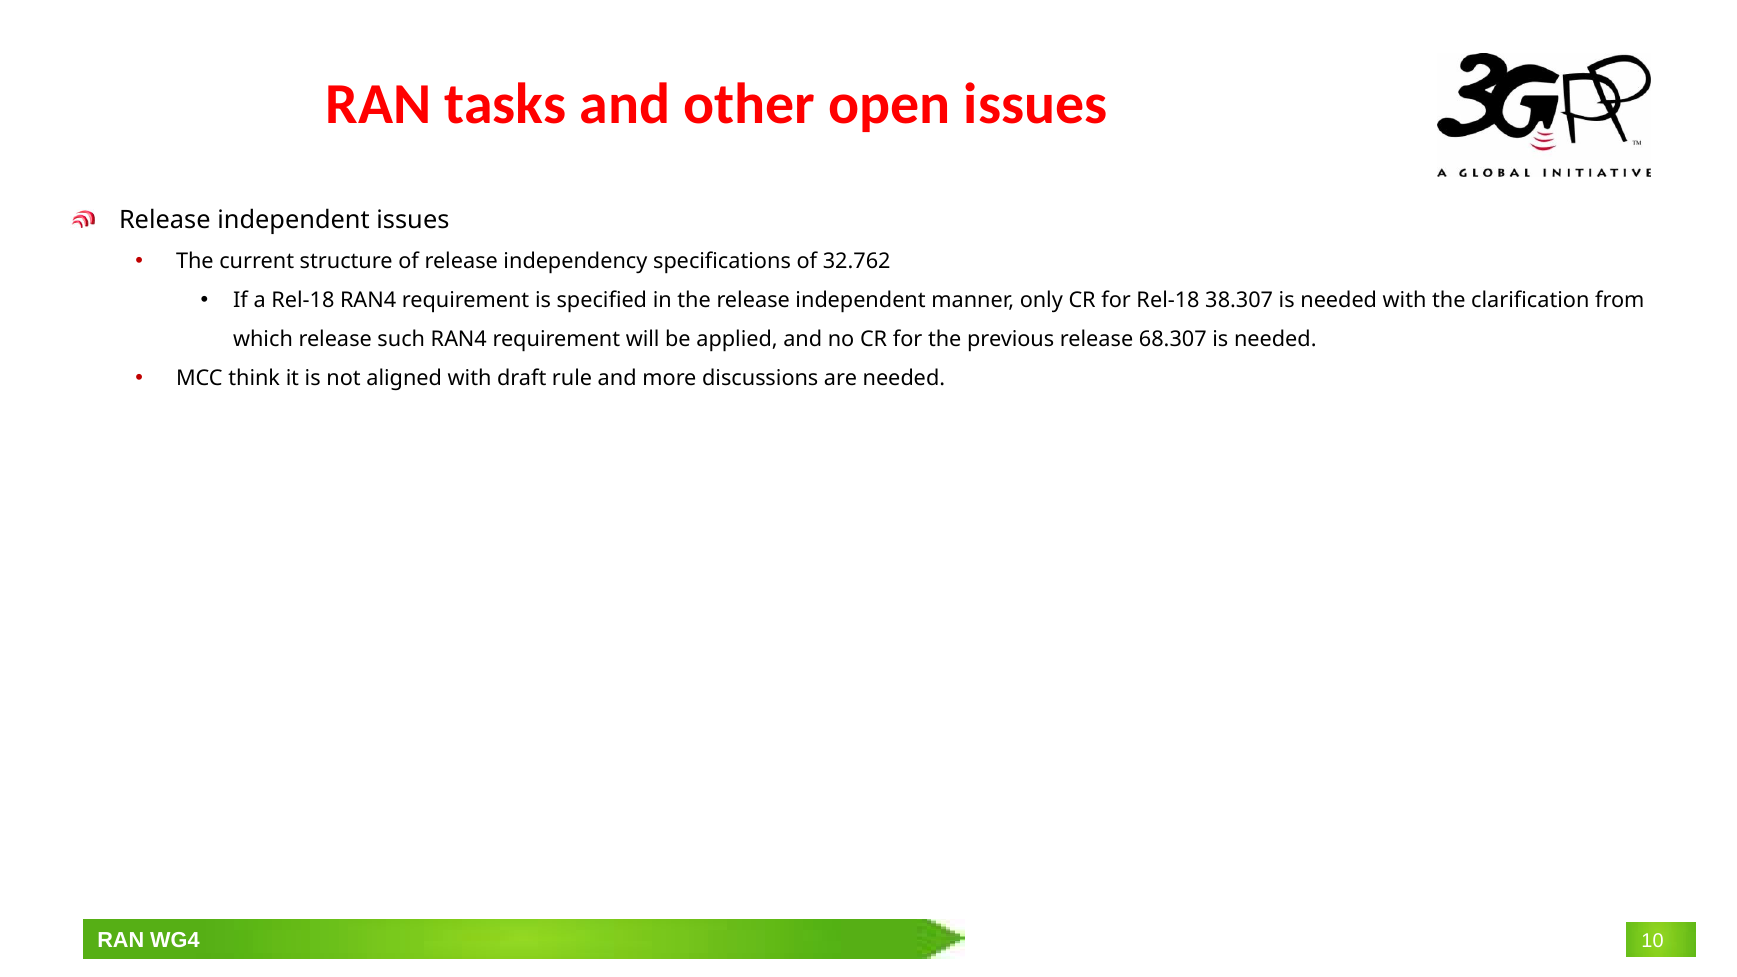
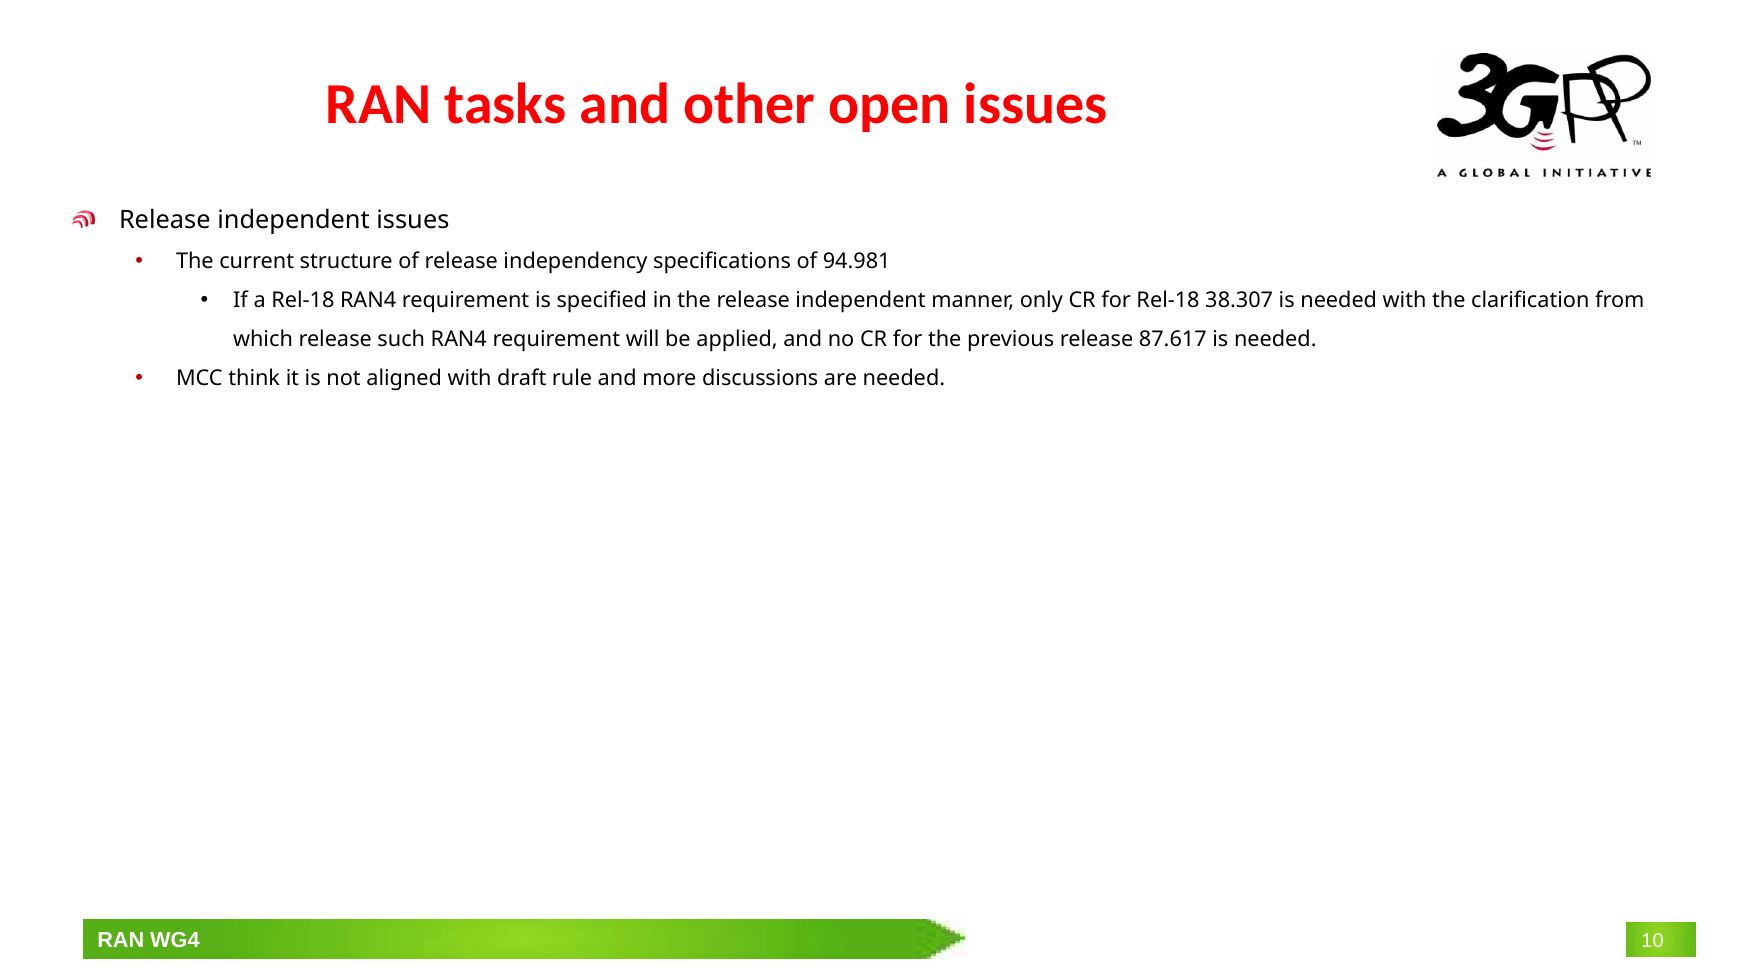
32.762: 32.762 -> 94.981 (857, 261)
68.307: 68.307 -> 87.617 (1173, 339)
